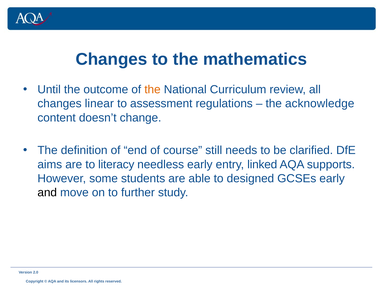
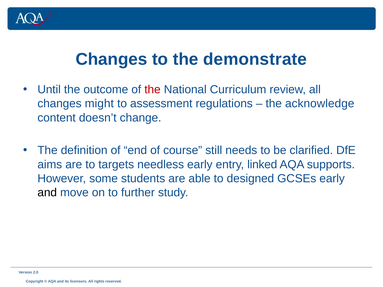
mathematics: mathematics -> demonstrate (255, 59)
the colour: orange -> red (153, 90)
linear: linear -> might (99, 104)
literacy: literacy -> targets (116, 165)
